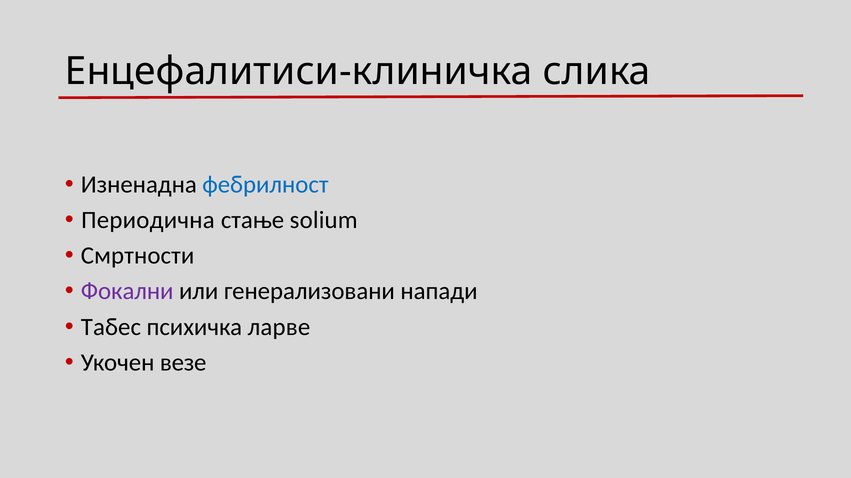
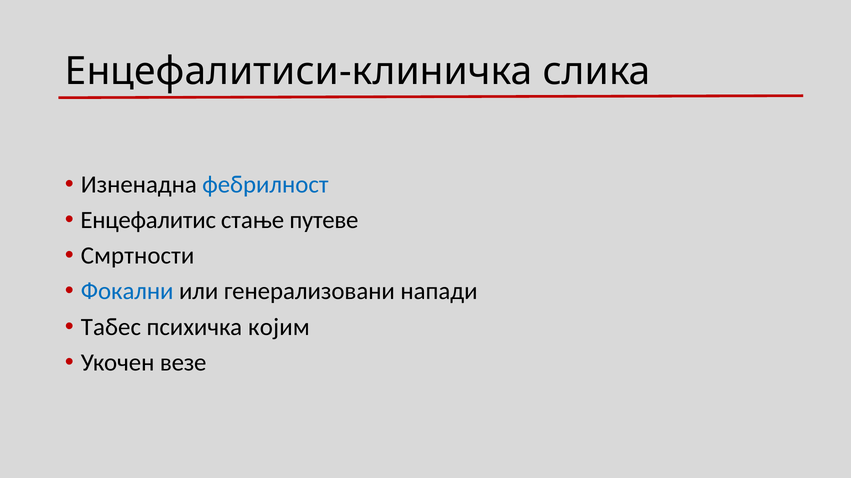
Периодична: Периодична -> Енцефалитис (148, 220)
solium: solium -> путеве (324, 220)
Фокални colour: purple -> blue (127, 292)
ларве: ларве -> којим (279, 327)
